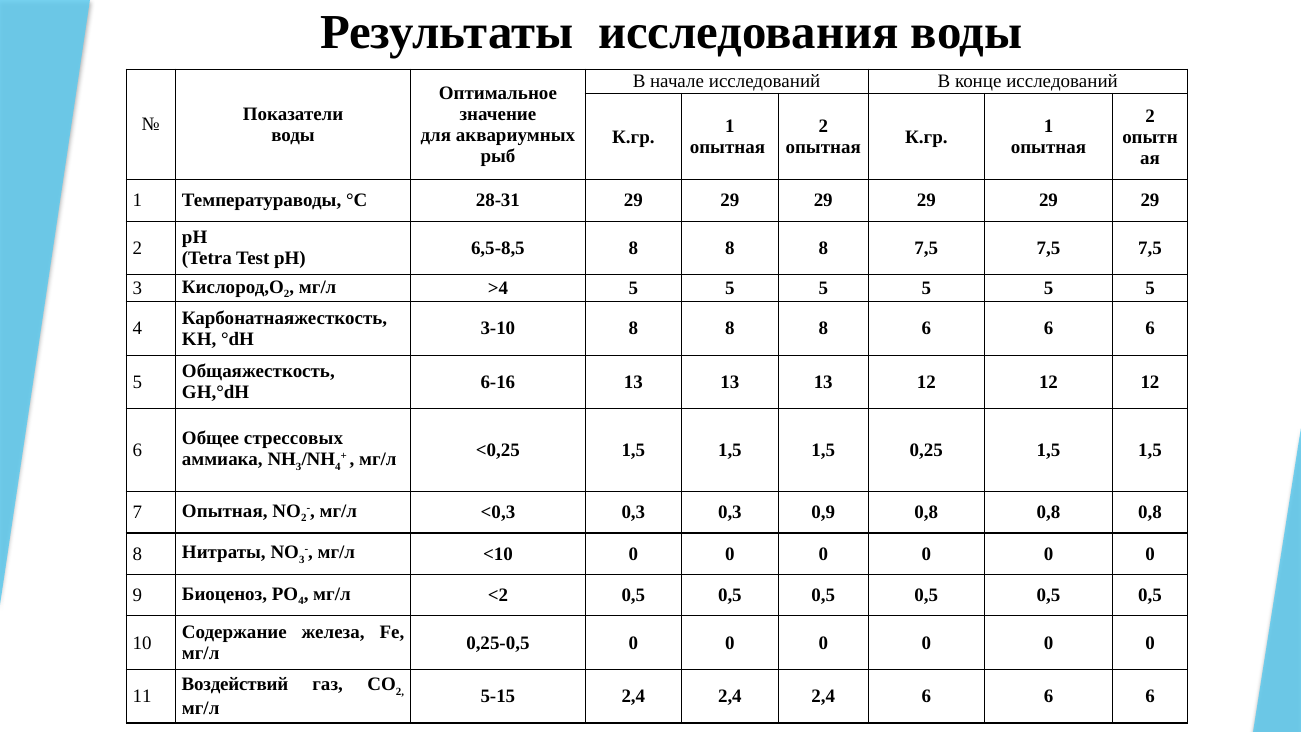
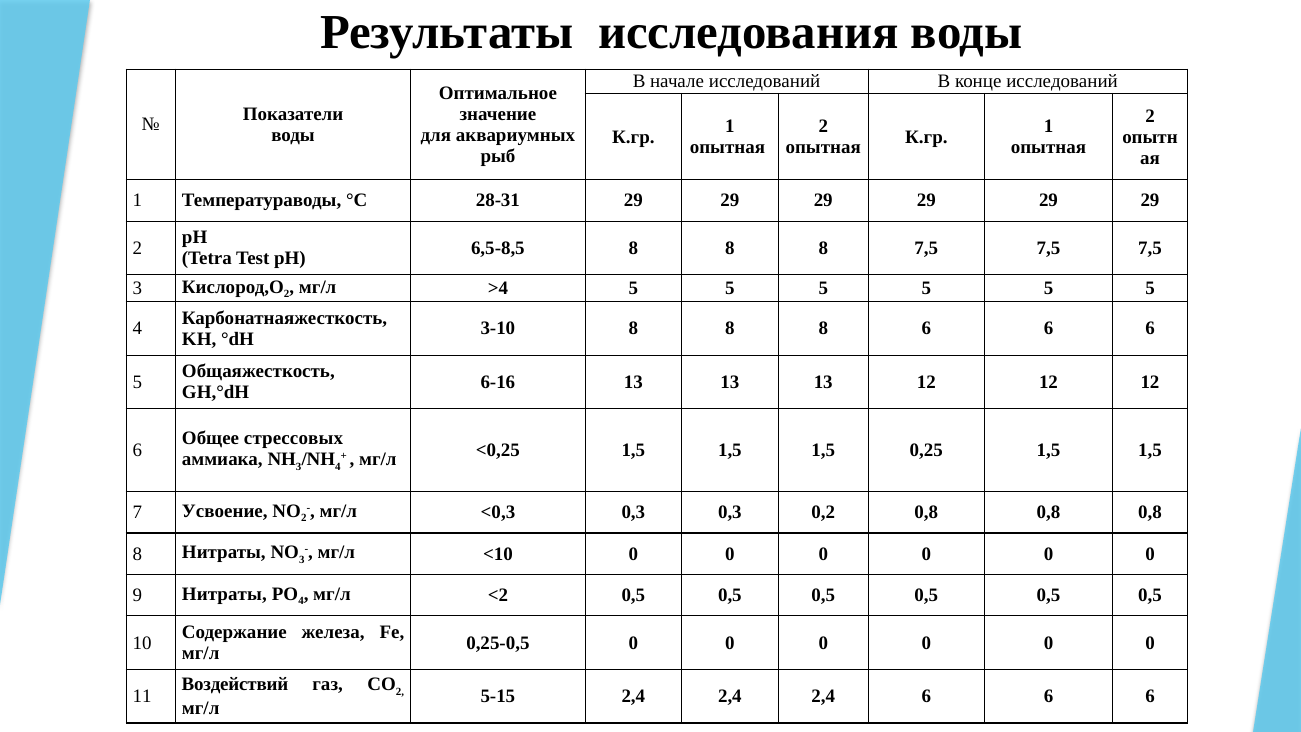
7 Опытная: Опытная -> Усвоение (225, 511)
0,9: 0,9 -> 0,2 (823, 512)
9 Биоценоз: Биоценоз -> Нитраты (224, 594)
